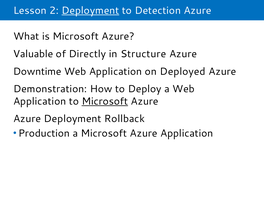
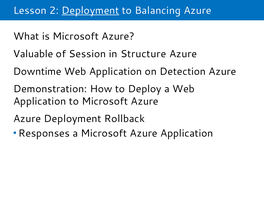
Detection: Detection -> Balancing (158, 10)
Directly: Directly -> Session (87, 54)
Deployed: Deployed -> Detection (183, 71)
Microsoft underline: present -> none (105, 101)
Production: Production -> Responses (44, 133)
